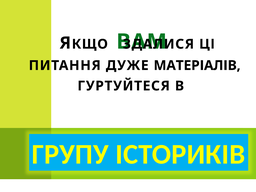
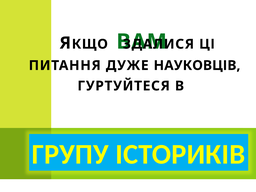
МАТЕРІАЛІВ: МАТЕРІАЛІВ -> НАУКОВЦІВ (197, 65)
